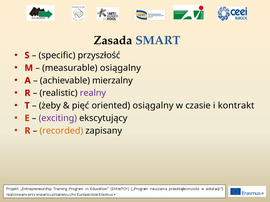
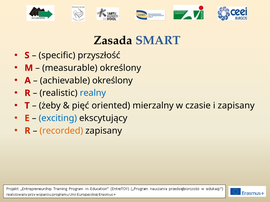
measurable osiągalny: osiągalny -> określony (120, 68)
achievable mierzalny: mierzalny -> określony (112, 81)
realny colour: purple -> blue (93, 93)
oriented osiągalny: osiągalny -> mierzalny (153, 106)
i kontrakt: kontrakt -> zapisany (236, 106)
exciting colour: purple -> blue (58, 118)
